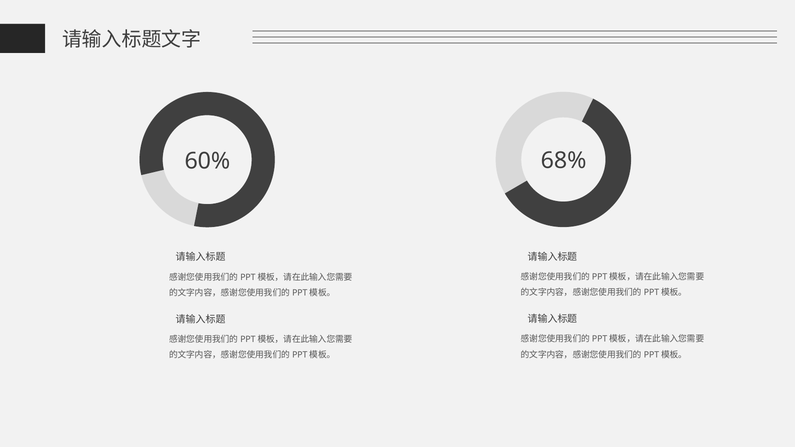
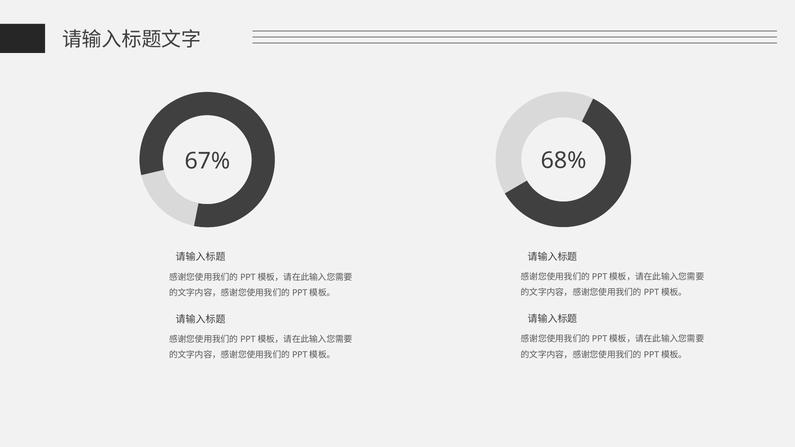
60%: 60% -> 67% (207, 161)
